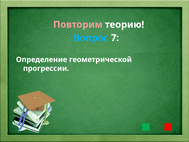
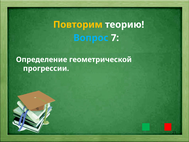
Повторим colour: pink -> yellow (78, 25)
